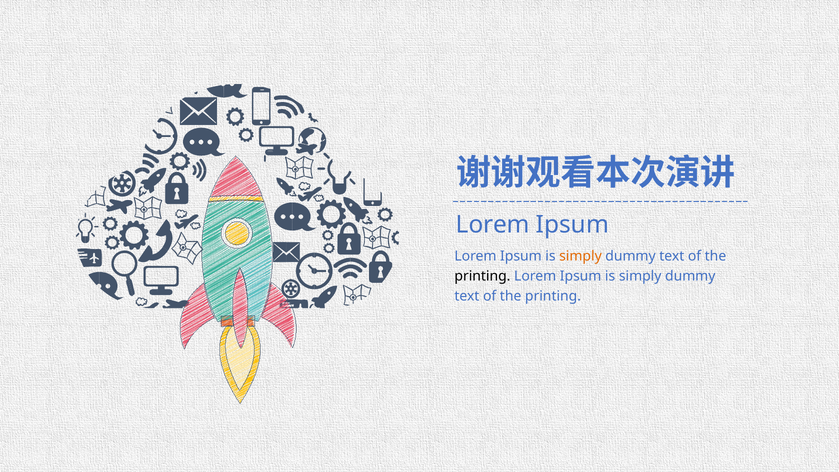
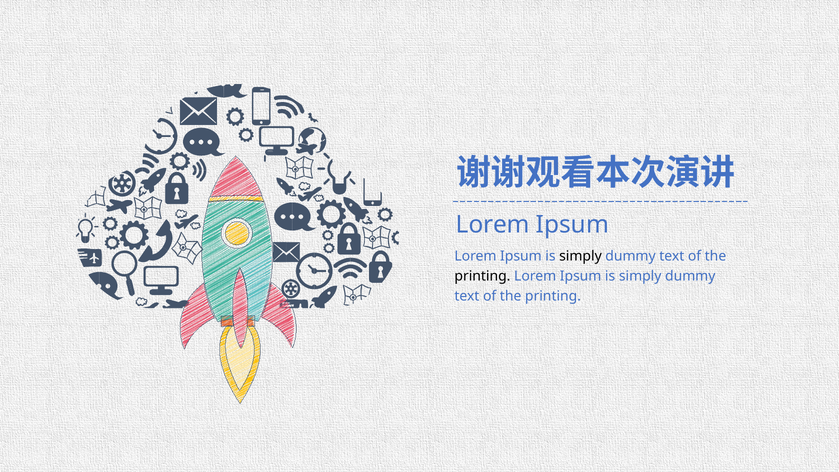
simply colour: orange -> black (580, 256)
